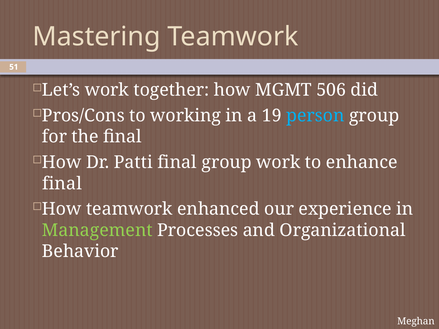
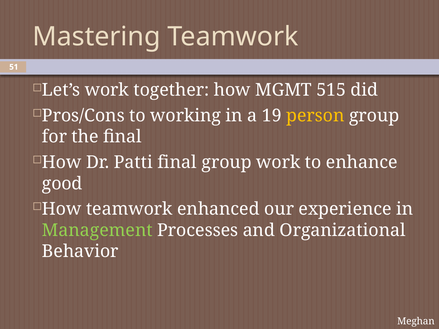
506: 506 -> 515 (331, 90)
person colour: light blue -> yellow (315, 116)
final: final -> good (62, 184)
